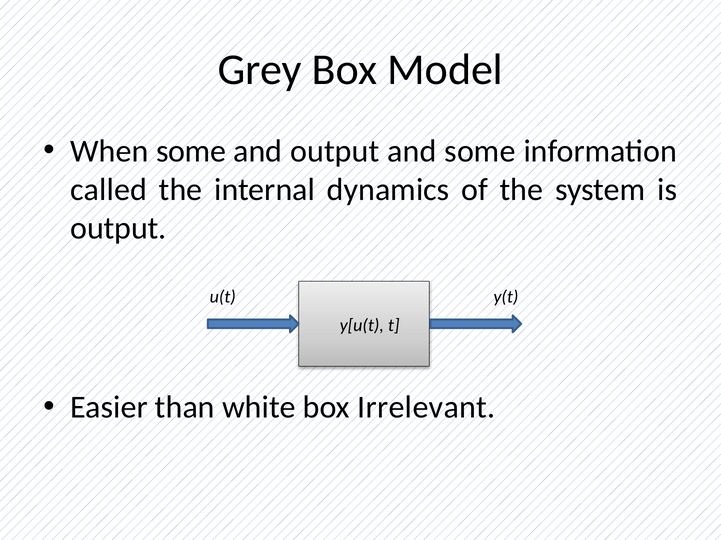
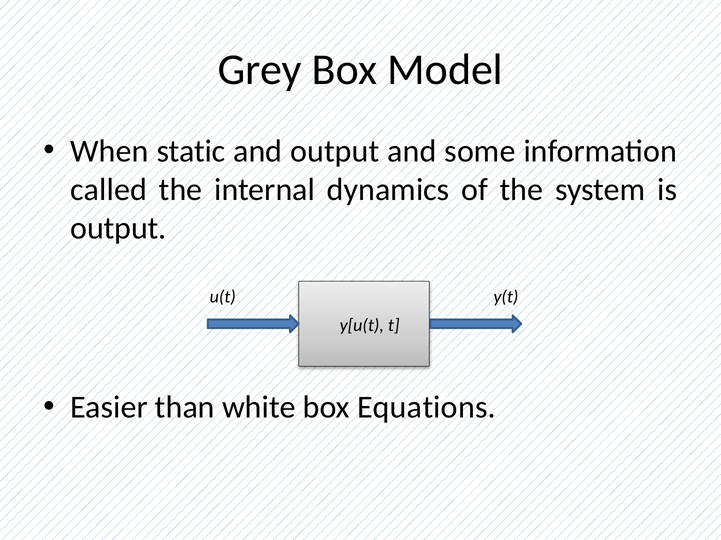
When some: some -> static (191, 151)
Irrelevant: Irrelevant -> Equations (426, 408)
